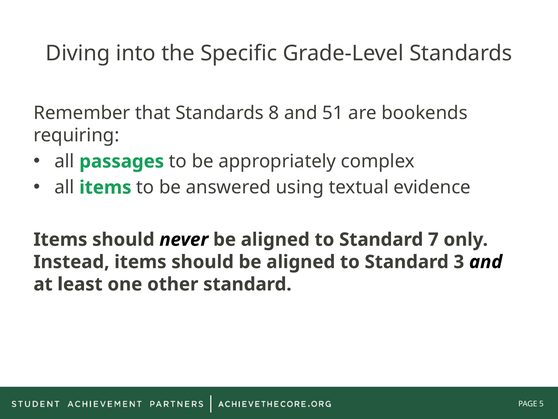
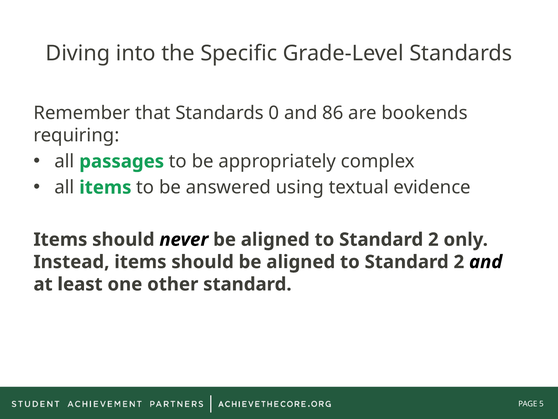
8: 8 -> 0 (274, 113)
51: 51 -> 86 (333, 113)
7: 7 -> 2 (433, 239)
3: 3 -> 2 (459, 262)
